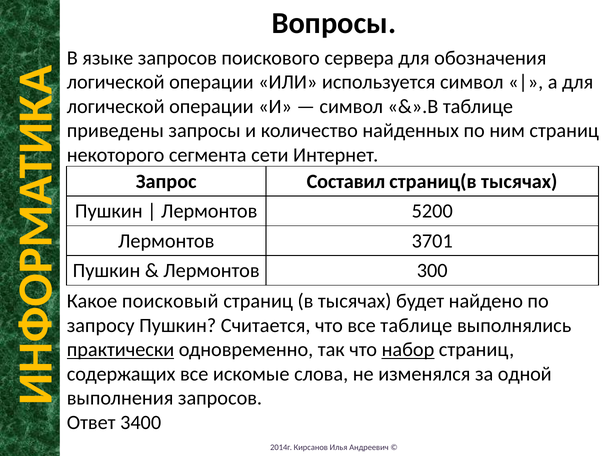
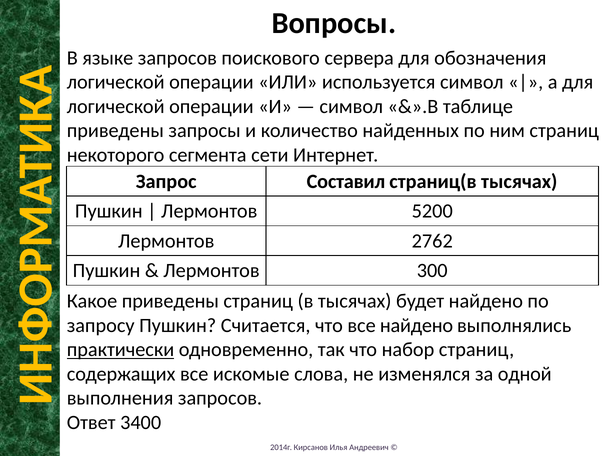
3701: 3701 -> 2762 (432, 241)
Какое поисковый: поисковый -> приведены (170, 301)
все таблице: таблице -> найдено (416, 325)
набор underline: present -> none (408, 350)
